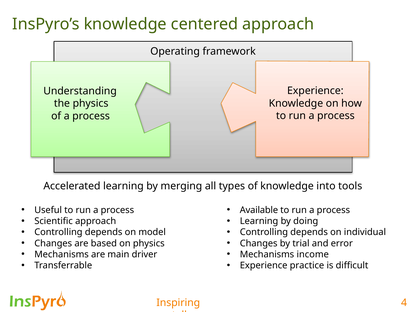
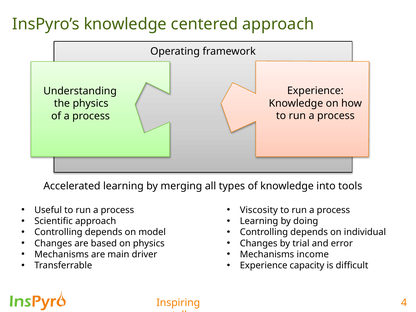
Available: Available -> Viscosity (259, 210)
practice: practice -> capacity (307, 266)
